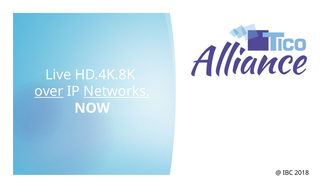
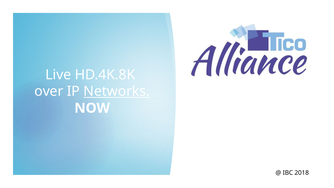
over underline: present -> none (49, 91)
